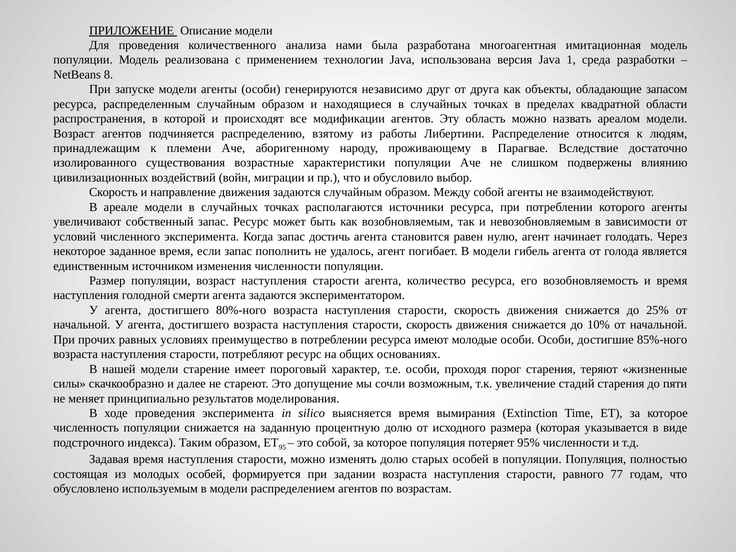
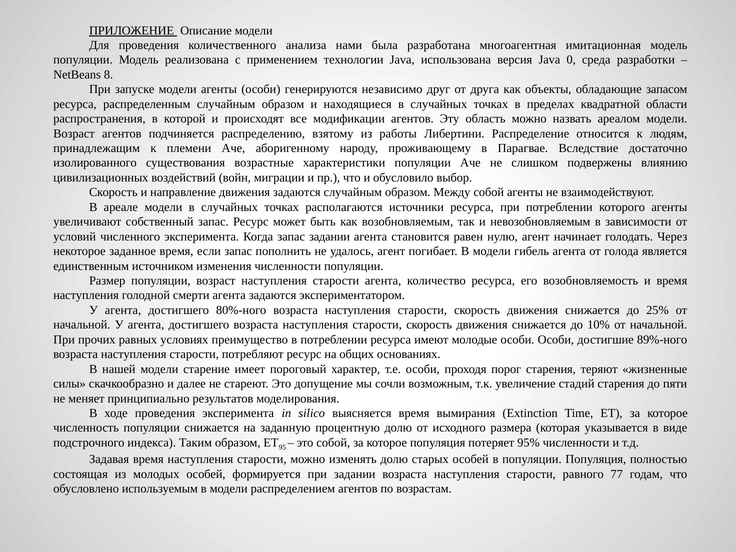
1: 1 -> 0 (571, 60)
запас достичь: достичь -> задании (330, 237)
85%-ного: 85%-ного -> 89%-ного (662, 340)
